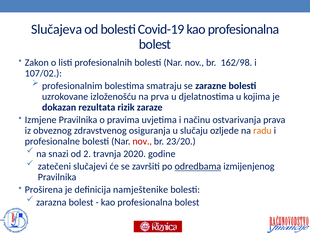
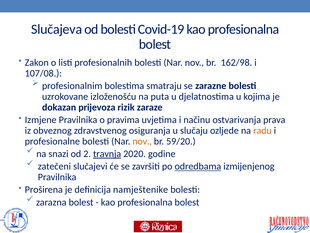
107/02: 107/02 -> 107/08 (43, 73)
prva: prva -> puta (160, 96)
rezultata: rezultata -> prijevoza (97, 107)
nov colour: red -> orange (142, 141)
23/20: 23/20 -> 59/20 (181, 141)
travnja underline: none -> present (107, 154)
